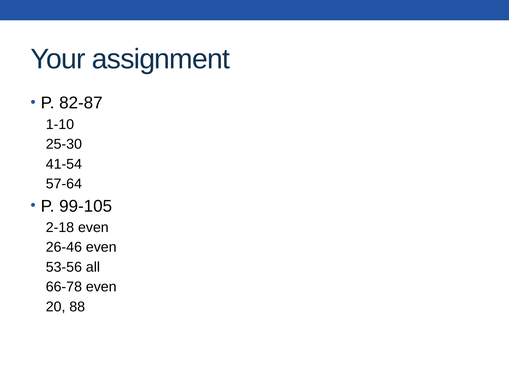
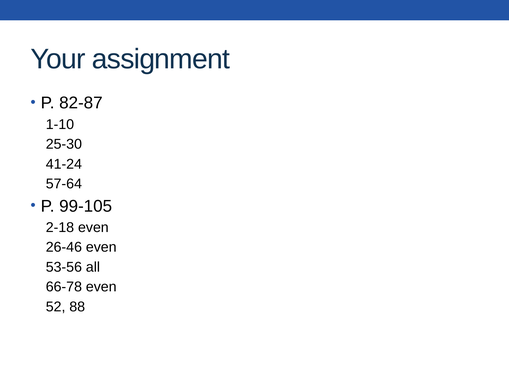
41-54: 41-54 -> 41-24 (64, 164)
20: 20 -> 52 (56, 307)
